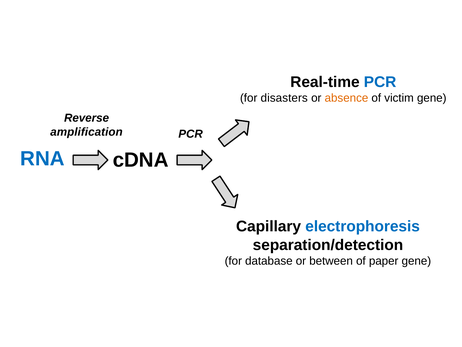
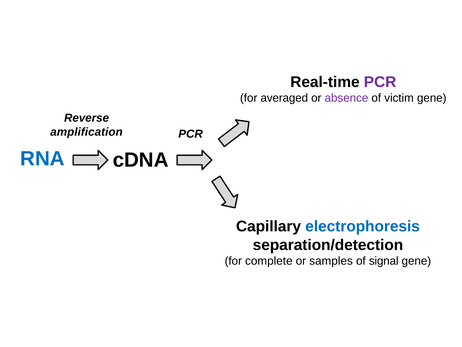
PCR colour: blue -> purple (380, 82)
disasters: disasters -> averaged (284, 98)
absence colour: orange -> purple (346, 98)
database: database -> complete (269, 260)
between: between -> samples (331, 260)
paper: paper -> signal (384, 260)
